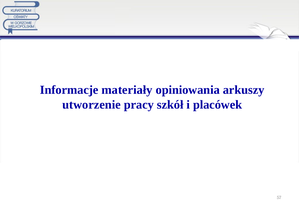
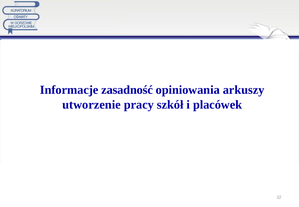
materiały: materiały -> zasadność (127, 90)
